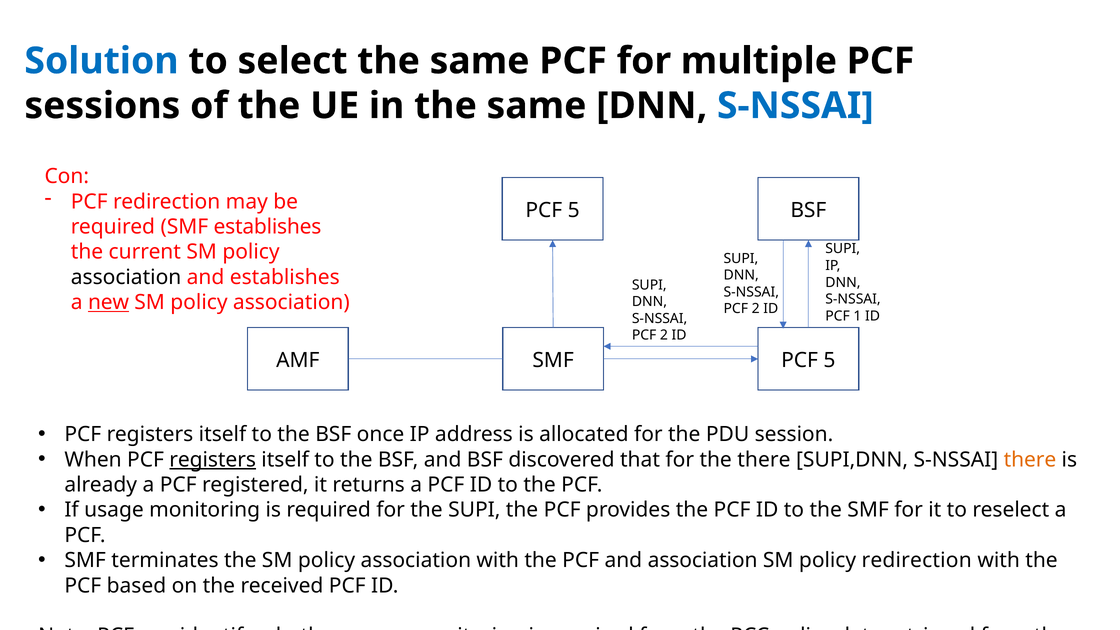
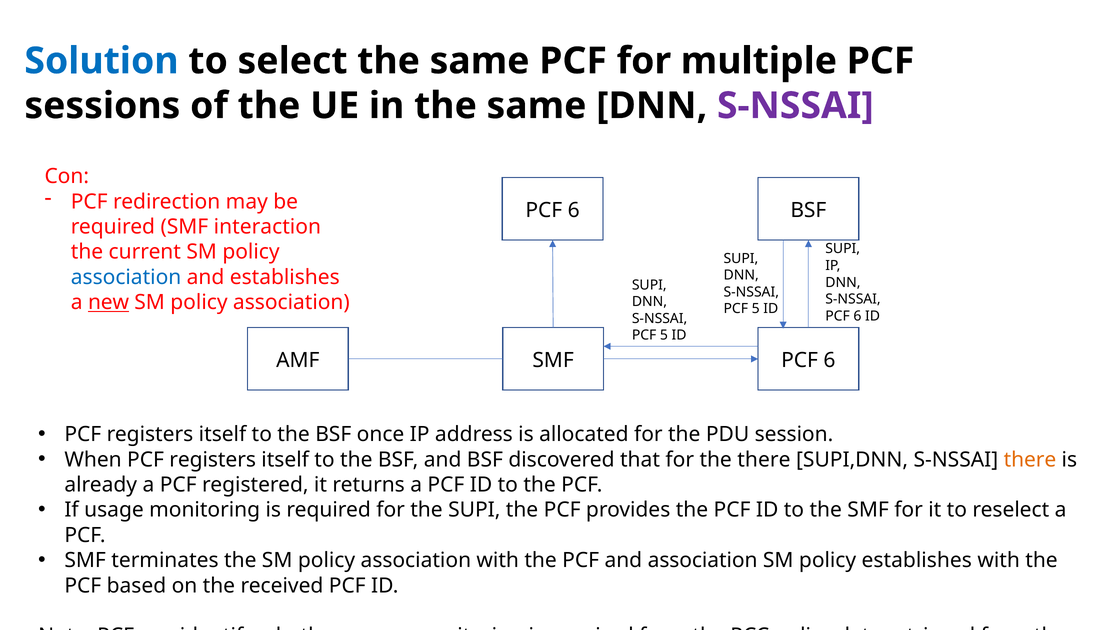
S-NSSAI colour: blue -> purple (795, 106)
5: 5 -> 6 (574, 210)
SMF establishes: establishes -> interaction (267, 227)
association colour: black -> blue (126, 277)
2: 2 -> 5 (756, 309)
1: 1 -> 6 (857, 316)
2: 2 -> 5 (664, 335)
AMF PCF 5: 5 -> 6 (829, 360)
registers underline: present -> none (213, 460)
policy redirection: redirection -> establishes (917, 560)
